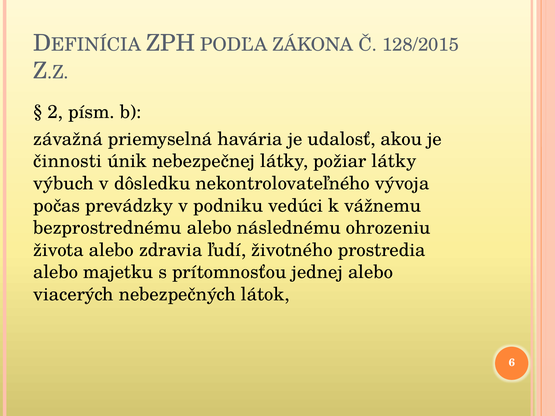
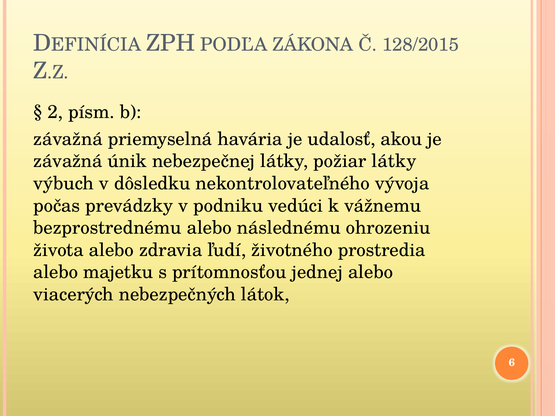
činnosti: činnosti -> závažná (68, 161)
